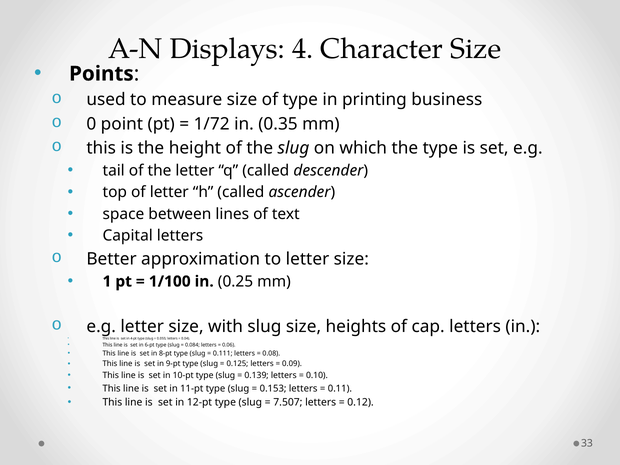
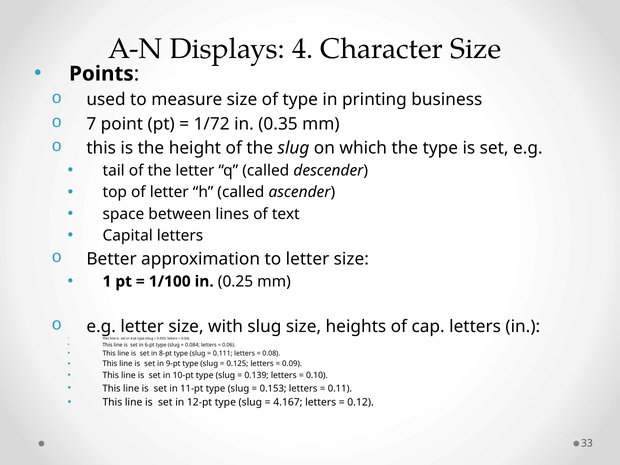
0: 0 -> 7 (91, 124)
7.507: 7.507 -> 4.167 (288, 402)
